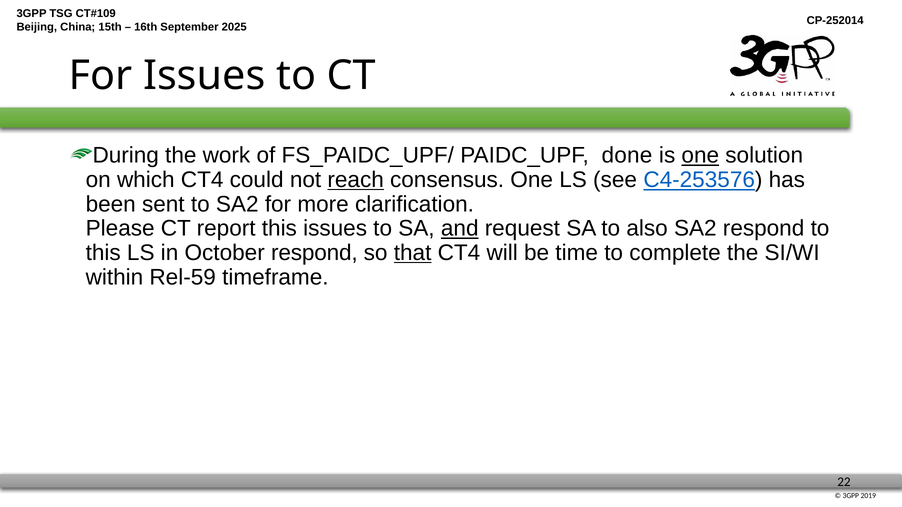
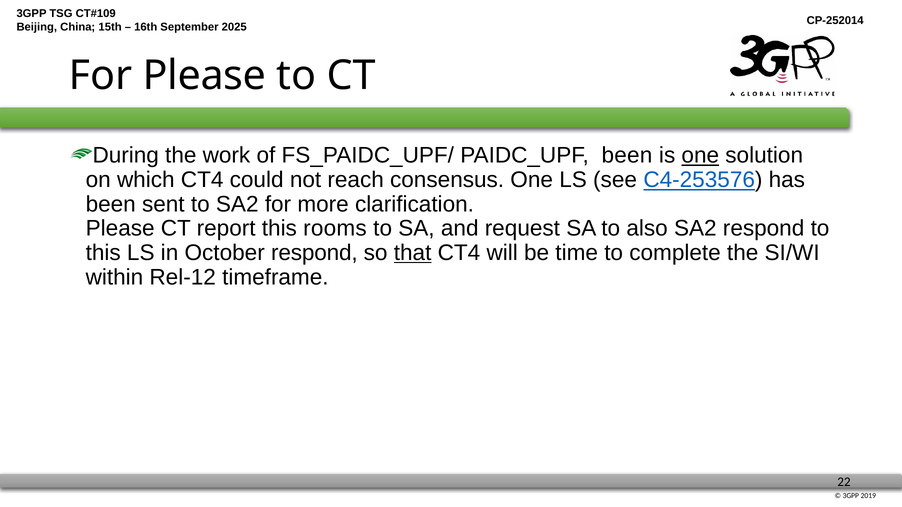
For Issues: Issues -> Please (204, 76)
PAIDC_UPF done: done -> been (627, 156)
reach underline: present -> none (356, 180)
this issues: issues -> rooms (335, 229)
and underline: present -> none (460, 229)
Rel-59: Rel-59 -> Rel-12 (183, 277)
